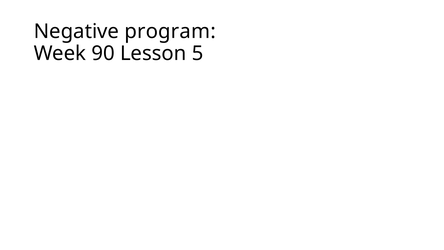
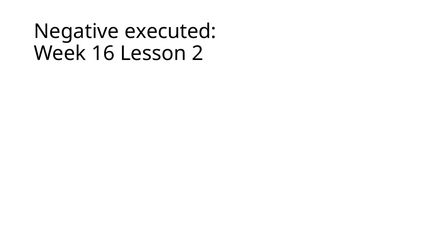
program: program -> executed (170, 31)
90: 90 -> 16 (103, 53)
5: 5 -> 2 (198, 53)
